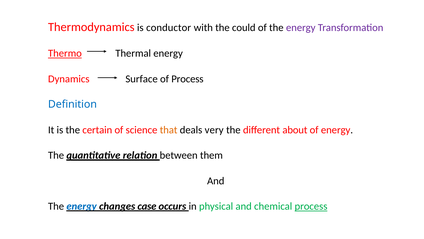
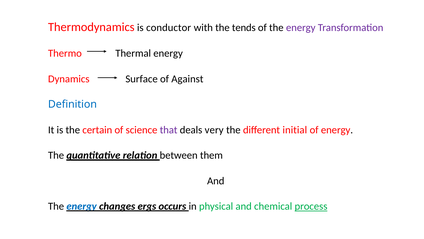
could: could -> tends (244, 28)
Thermo underline: present -> none (65, 53)
of Process: Process -> Against (187, 79)
that colour: orange -> purple (169, 130)
about: about -> initial (295, 130)
case: case -> ergs (147, 206)
